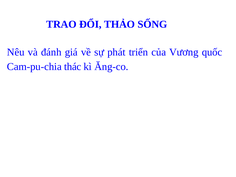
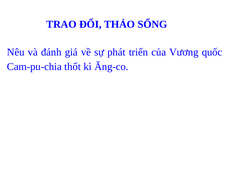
thác: thác -> thốt (73, 67)
